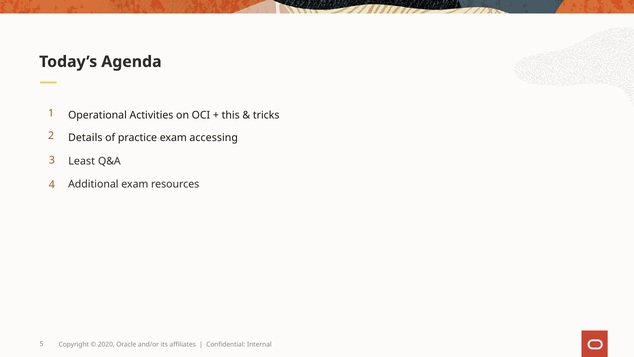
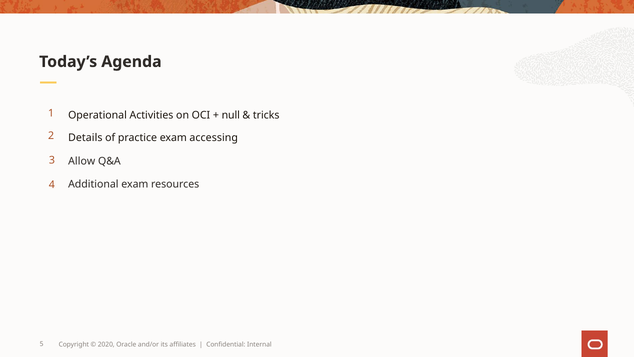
this: this -> null (231, 115)
Least: Least -> Allow (82, 161)
